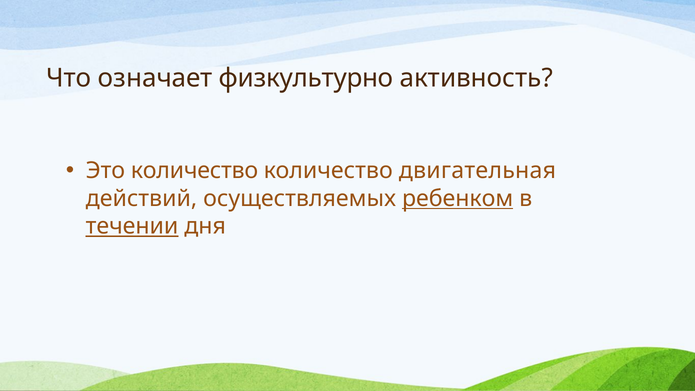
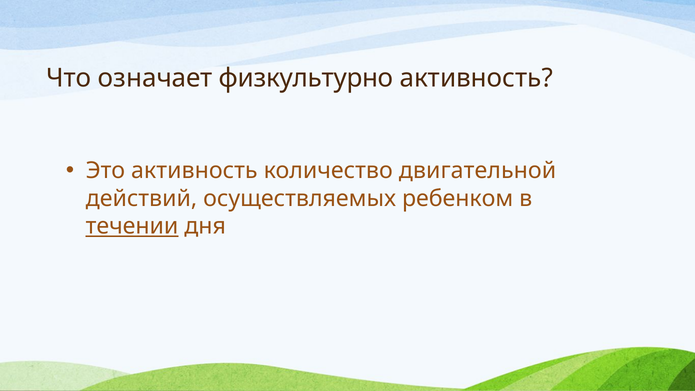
Это количество: количество -> активность (194, 171)
двигательная: двигательная -> двигательной (477, 171)
ребенком underline: present -> none (458, 198)
